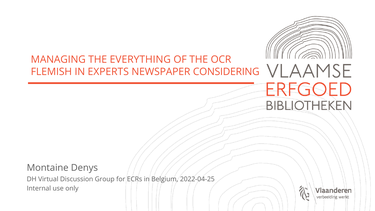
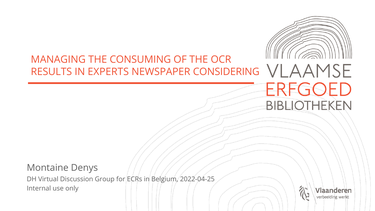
EVERYTHING: EVERYTHING -> CONSUMING (140, 60)
FLEMISH: FLEMISH -> RESULTS (51, 72)
